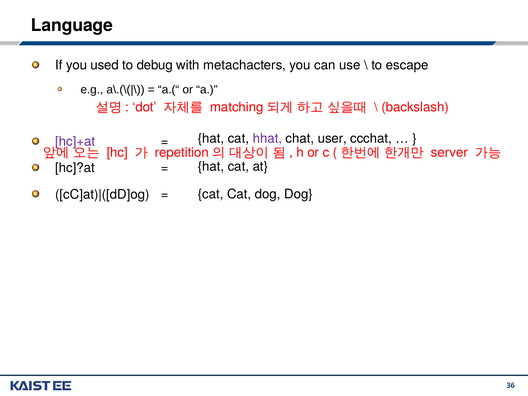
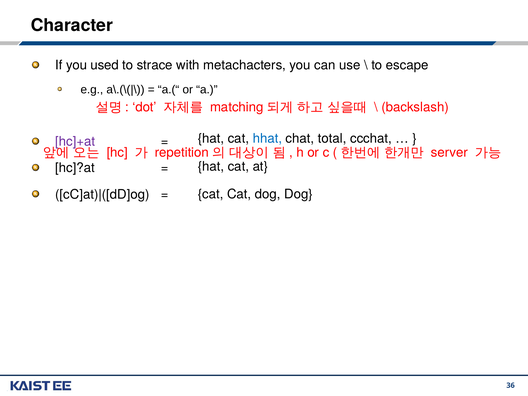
Language: Language -> Character (72, 25)
debug: debug -> strace (155, 65)
hhat colour: purple -> blue (267, 138)
user: user -> total (332, 138)
